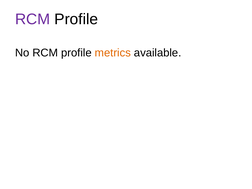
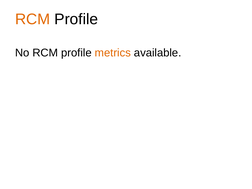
RCM colour: purple -> orange (33, 19)
